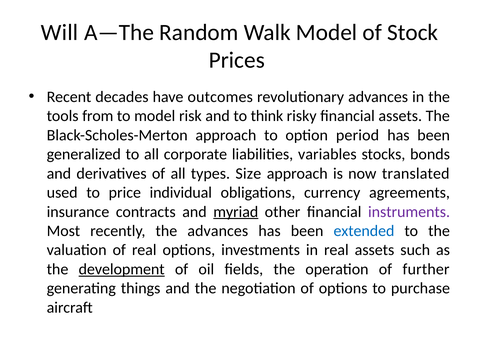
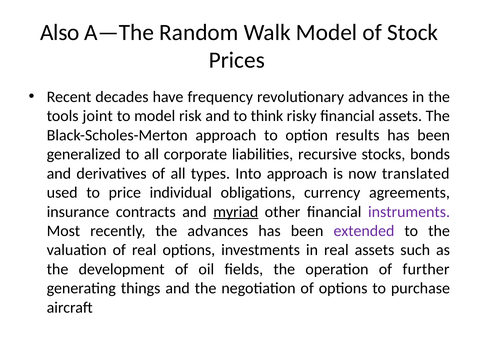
Will: Will -> Also (60, 32)
outcomes: outcomes -> frequency (220, 97)
from: from -> joint (98, 116)
period: period -> results (358, 135)
variables: variables -> recursive (327, 154)
Size: Size -> Into (248, 174)
extended colour: blue -> purple (364, 231)
development underline: present -> none (122, 269)
